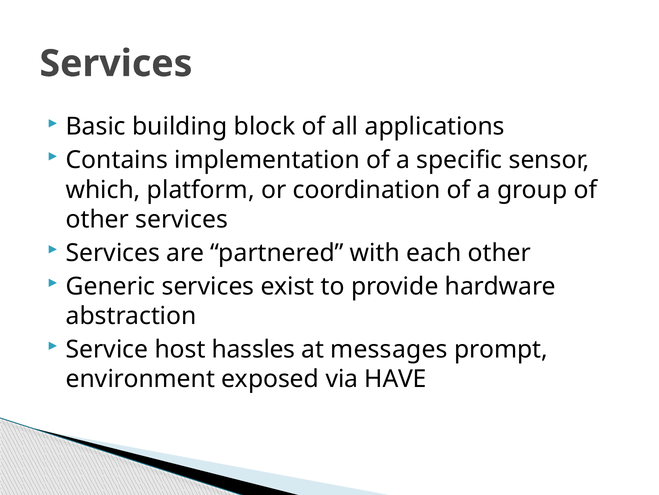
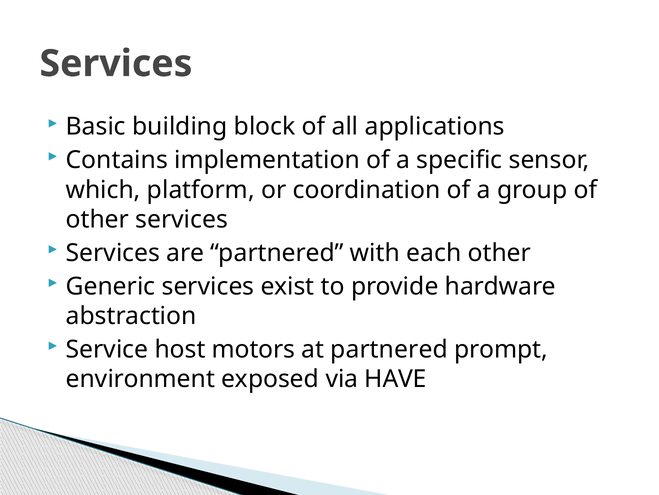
hassles: hassles -> motors (254, 349)
at messages: messages -> partnered (389, 349)
